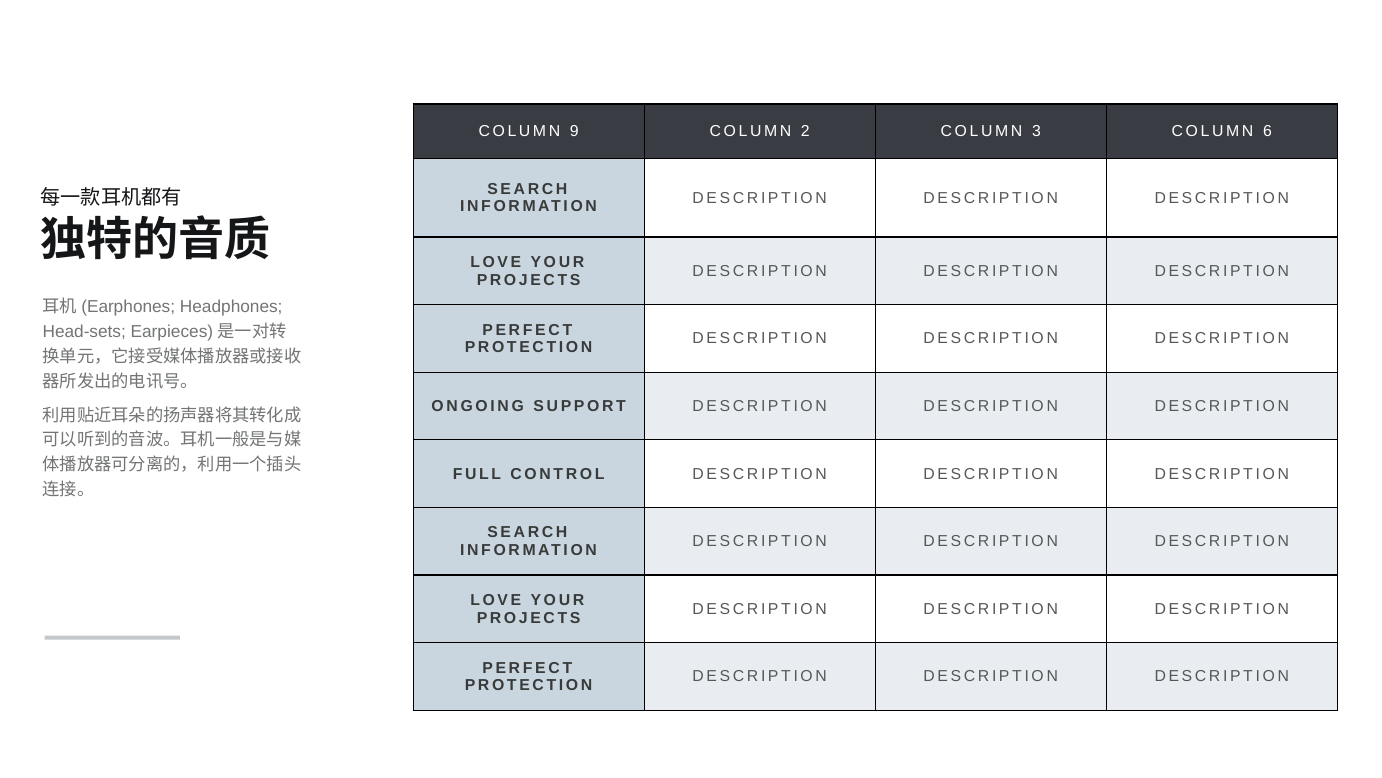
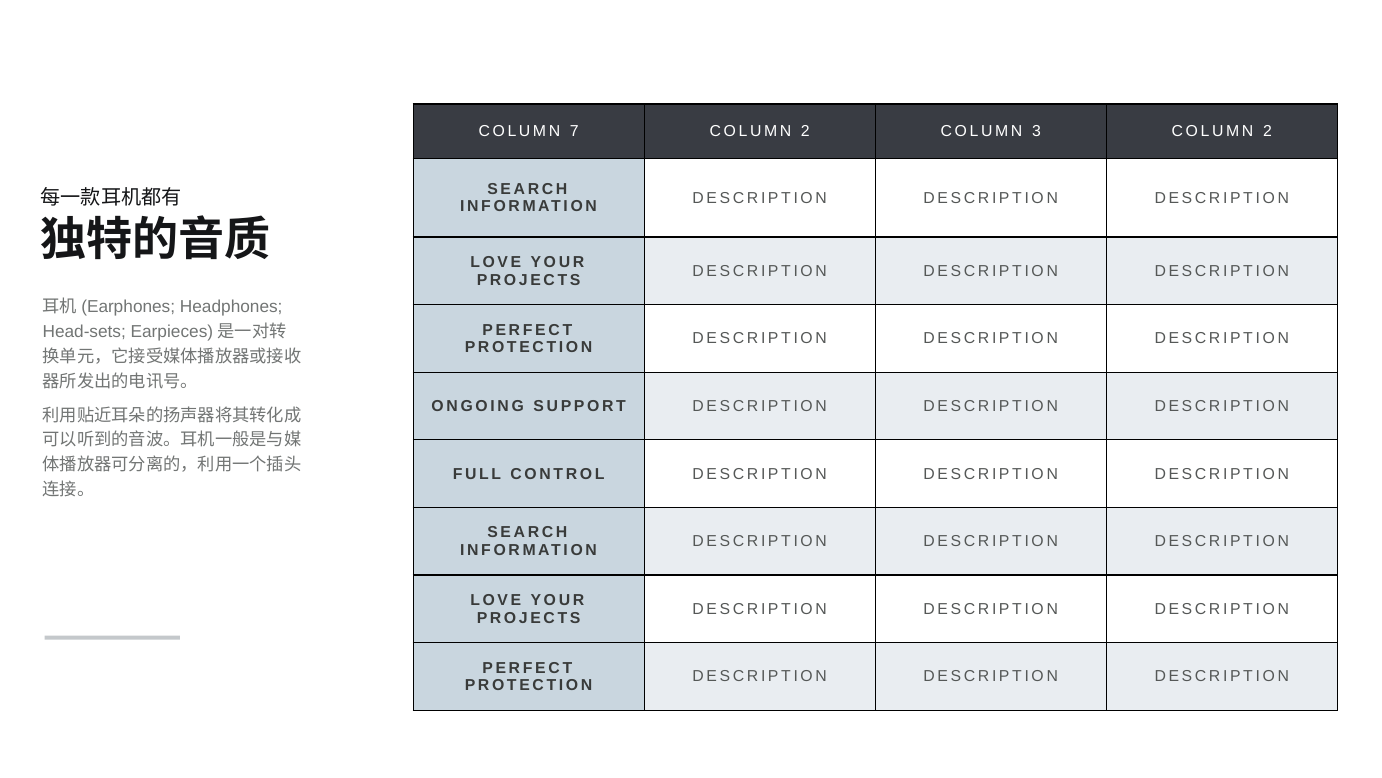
9: 9 -> 7 (574, 131)
3 COLUMN 6: 6 -> 2 (1267, 131)
